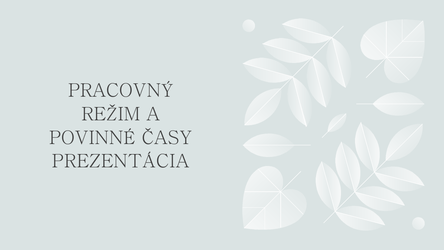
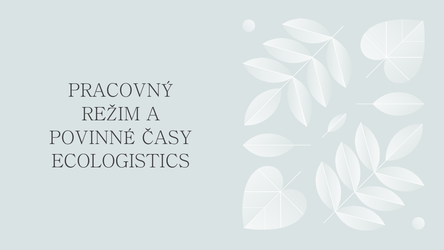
PREZENTÁCIA: PREZENTÁCIA -> ECOLOGISTICS (121, 161)
